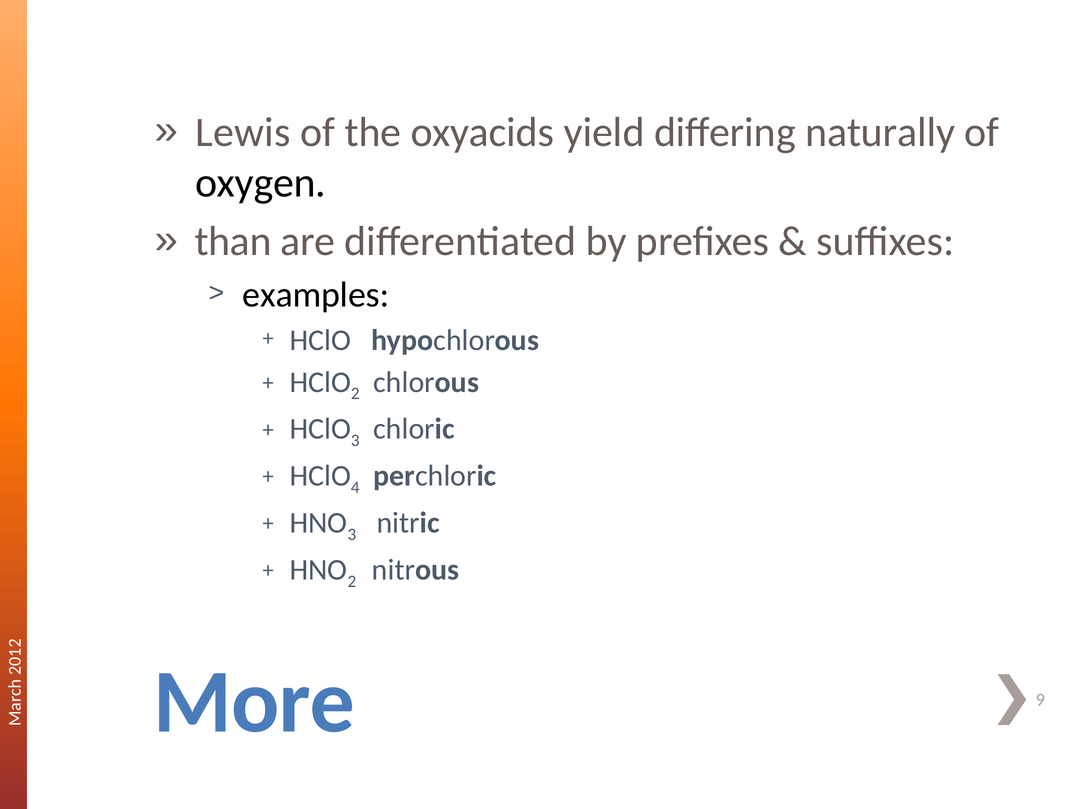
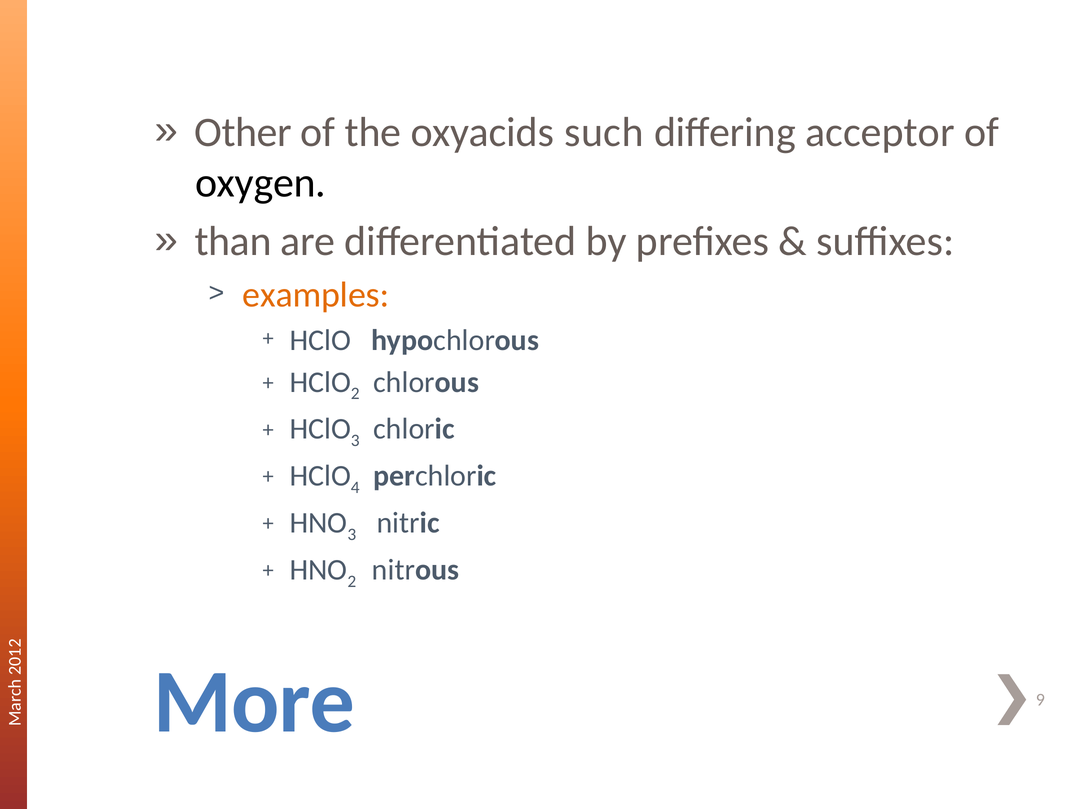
Lewis: Lewis -> Other (243, 132)
yield: yield -> such (604, 132)
naturally: naturally -> acceptor (880, 132)
examples colour: black -> orange (316, 295)
